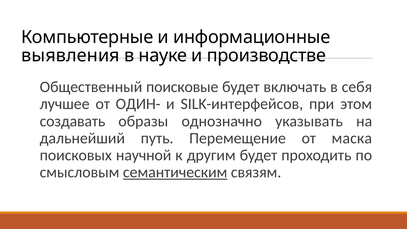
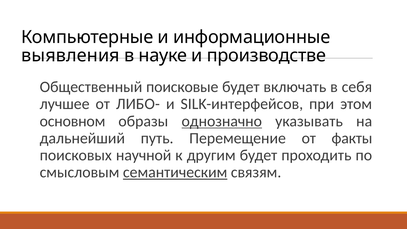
ОДИН-: ОДИН- -> ЛИБО- (138, 104)
создавать: создавать -> основном (72, 121)
однозначно underline: none -> present (222, 121)
маска: маска -> факты (352, 138)
